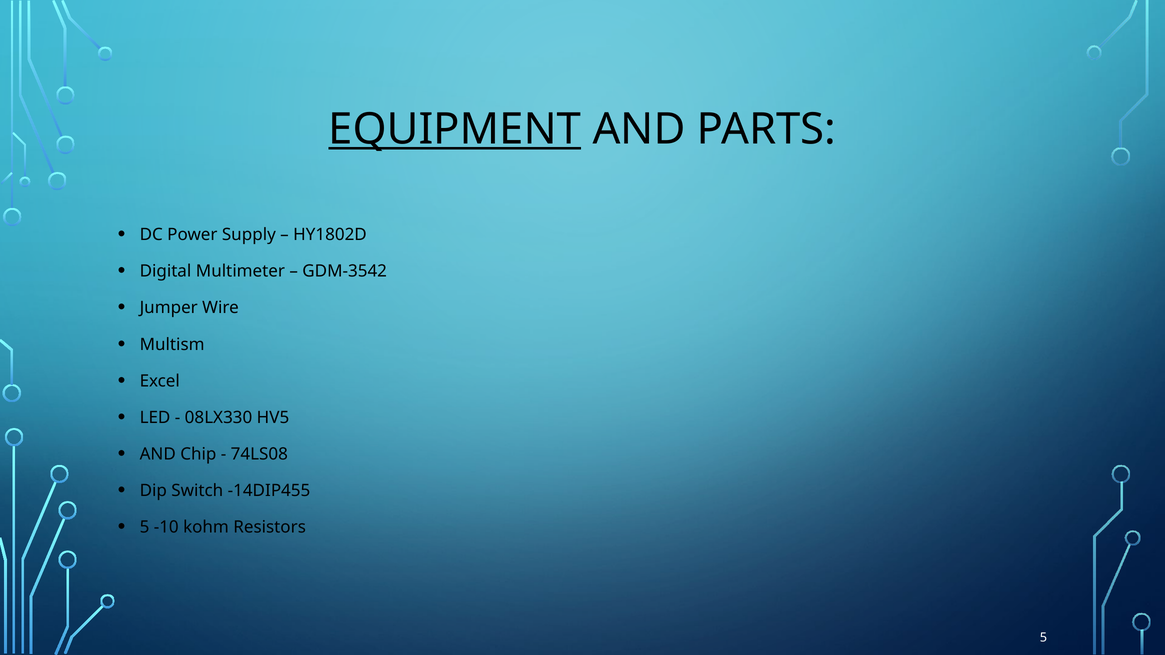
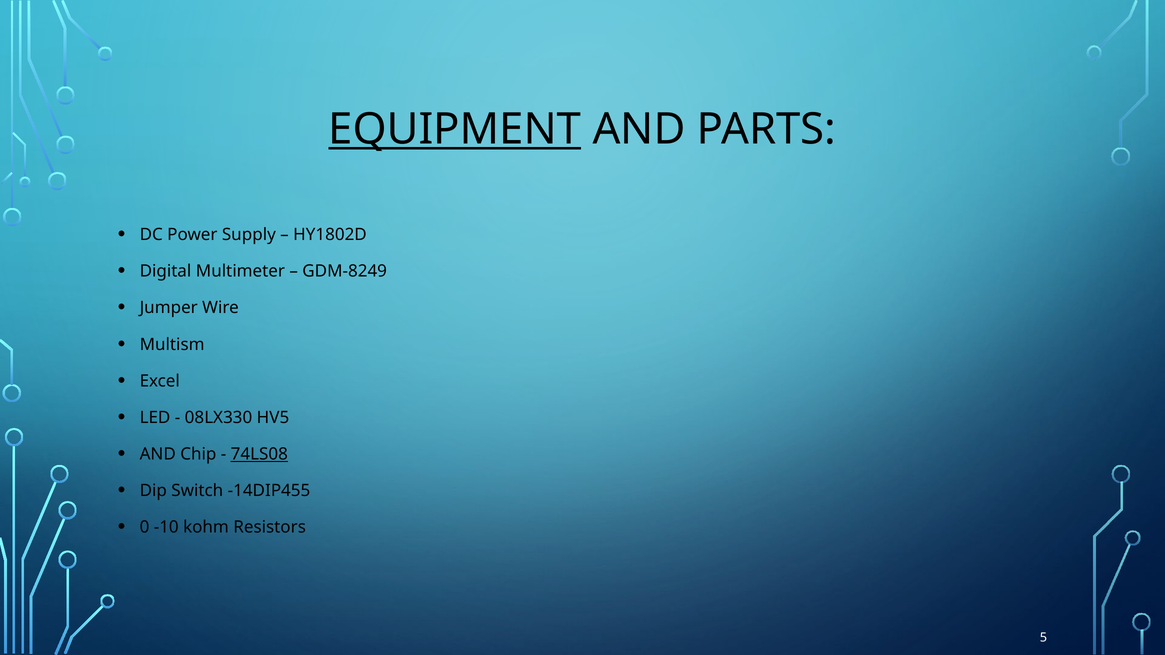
GDM-3542: GDM-3542 -> GDM-8249 (345, 271)
74LS08 underline: none -> present (259, 454)
5: 5 -> 0 (145, 528)
